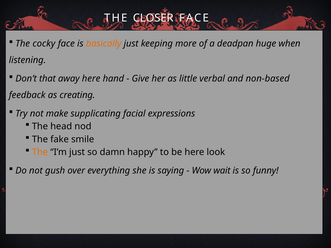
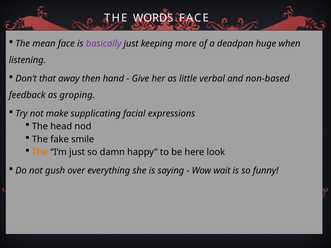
CLOSER: CLOSER -> WORDS (153, 18)
cocky: cocky -> mean (44, 44)
basically colour: orange -> purple (104, 44)
away here: here -> then (91, 79)
creating: creating -> groping (77, 95)
